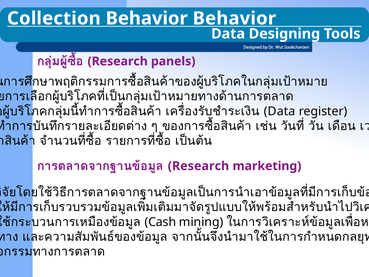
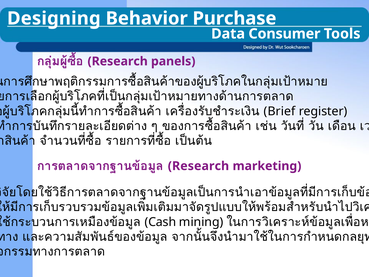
Collection: Collection -> Designing (54, 18)
Behavior Behavior: Behavior -> Purchase (234, 18)
Designing: Designing -> Consumer (284, 34)
Data: Data -> Brief (280, 111)
